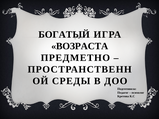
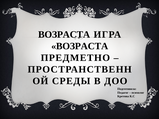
БОГАТЫЙ: БОГАТЫЙ -> ВОЗРАСТА (64, 35)
